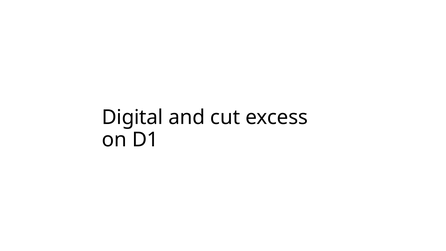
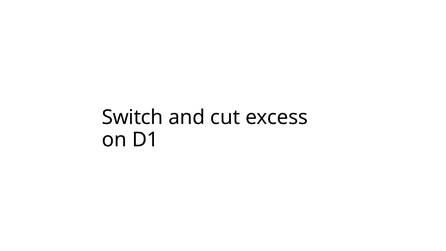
Digital: Digital -> Switch (132, 118)
